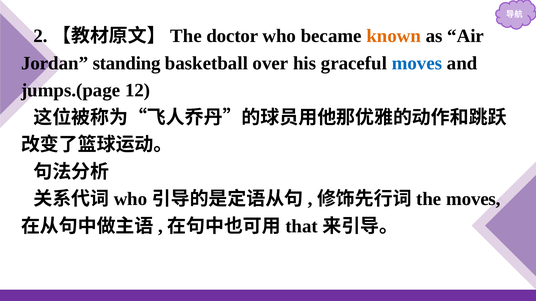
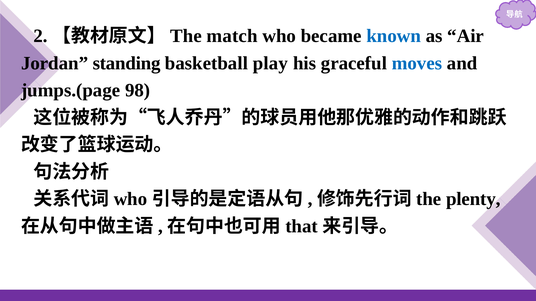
doctor: doctor -> match (232, 36)
known colour: orange -> blue (394, 36)
over: over -> play (270, 63)
12: 12 -> 98 (138, 90)
moves: moves -> plenty (473, 199)
